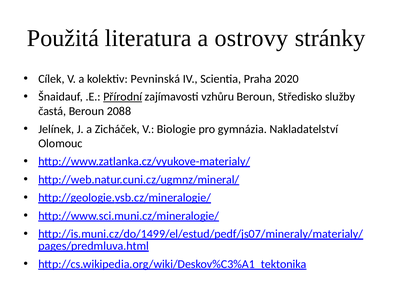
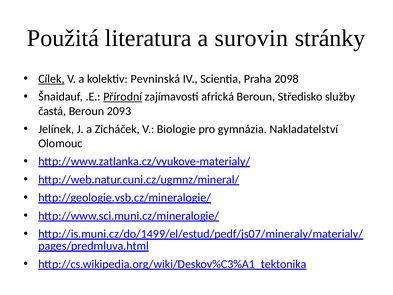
ostrovy: ostrovy -> surovin (251, 38)
Cílek underline: none -> present (51, 79)
2020: 2020 -> 2098 (287, 79)
vzhůru: vzhůru -> africká (218, 97)
2088: 2088 -> 2093 (119, 111)
